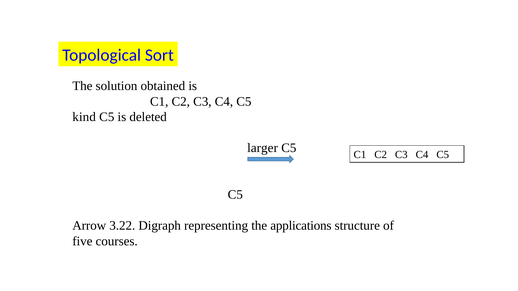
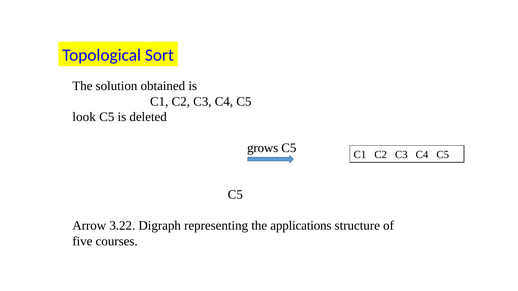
kind: kind -> look (84, 117)
larger: larger -> grows (263, 148)
